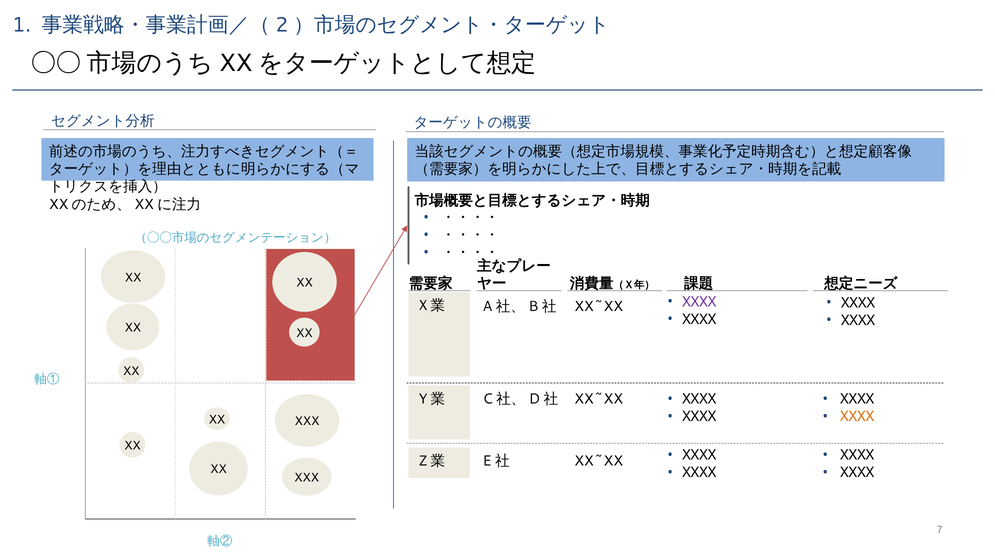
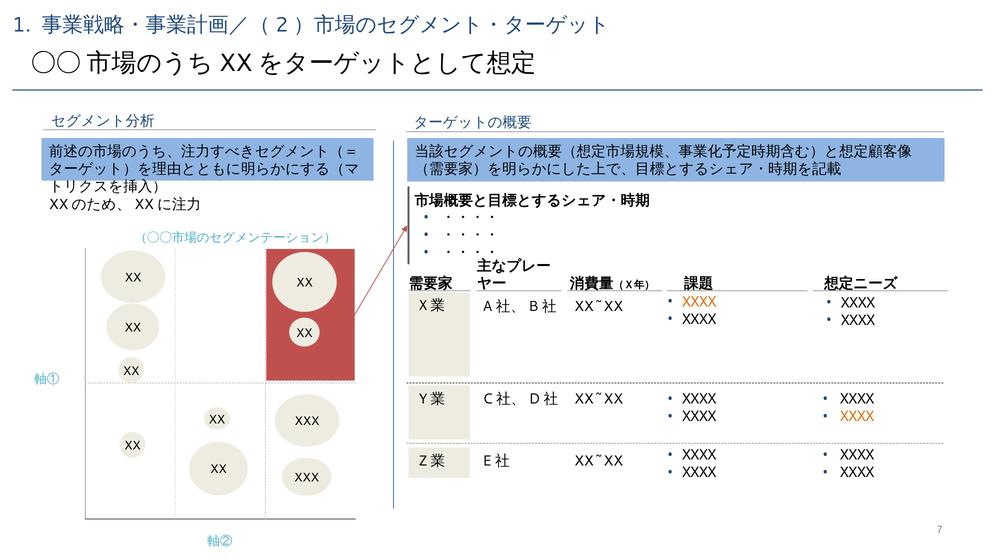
XXXX colour: purple -> orange (699, 302)
